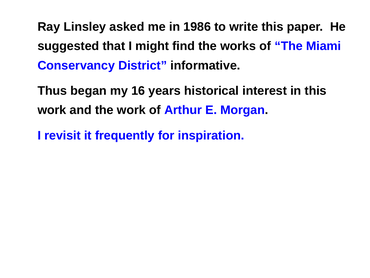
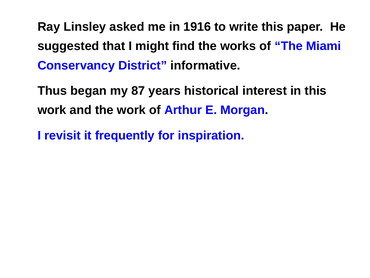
1986: 1986 -> 1916 (197, 27)
16: 16 -> 87 (138, 91)
